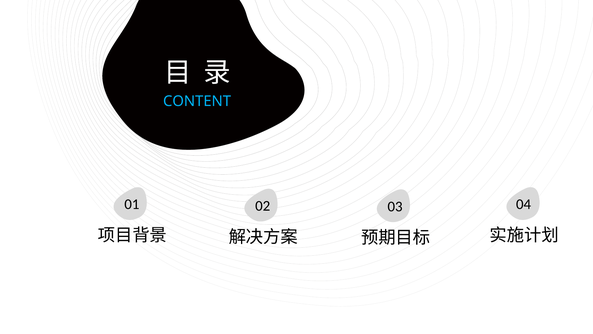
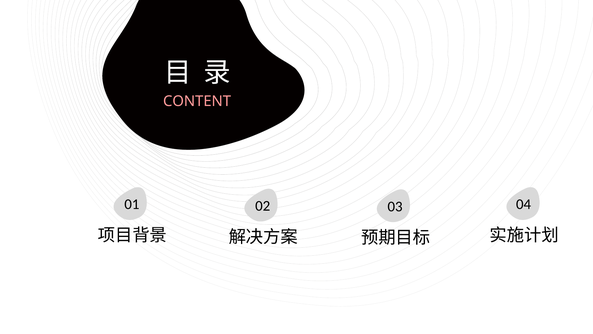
CONTENT colour: light blue -> pink (197, 101)
